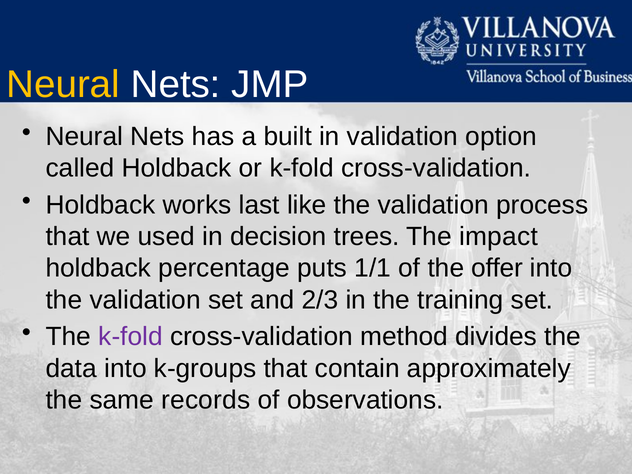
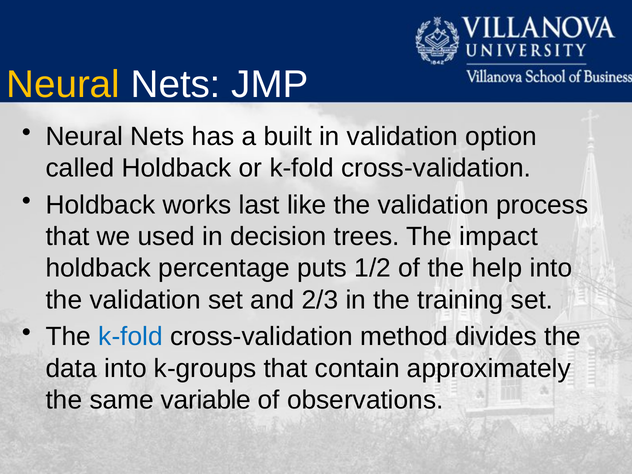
1/1: 1/1 -> 1/2 (373, 268)
offer: offer -> help (497, 268)
k-fold colour: purple -> blue (131, 337)
records: records -> variable (206, 400)
